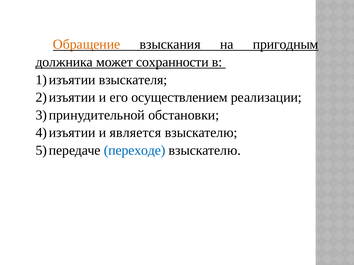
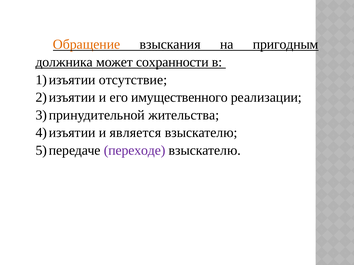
взыскателя: взыскателя -> отсутствие (133, 80)
осуществлением: осуществлением -> имущественного (179, 98)
обстановки: обстановки -> жительства (184, 115)
переходе colour: blue -> purple (135, 151)
